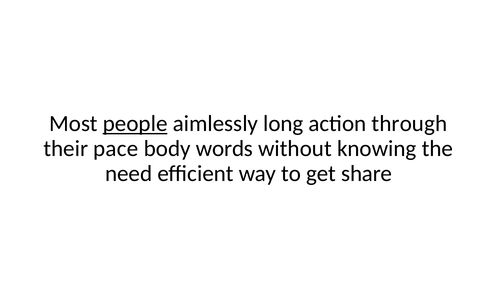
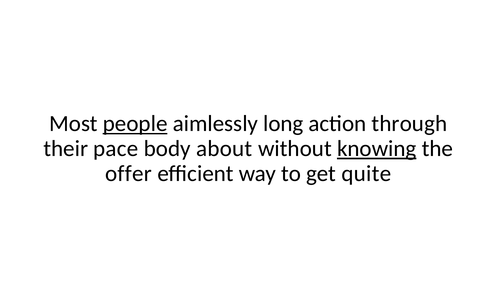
words: words -> about (224, 149)
knowing underline: none -> present (377, 149)
need: need -> offer (128, 174)
share: share -> quite (366, 174)
